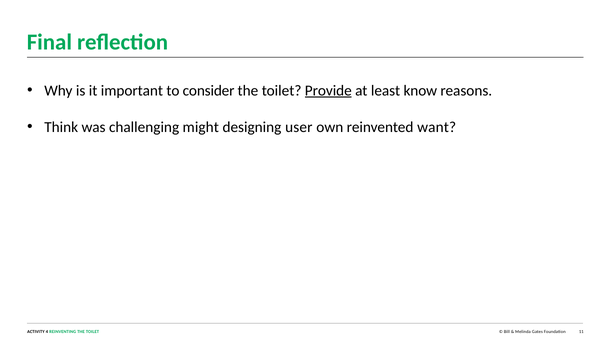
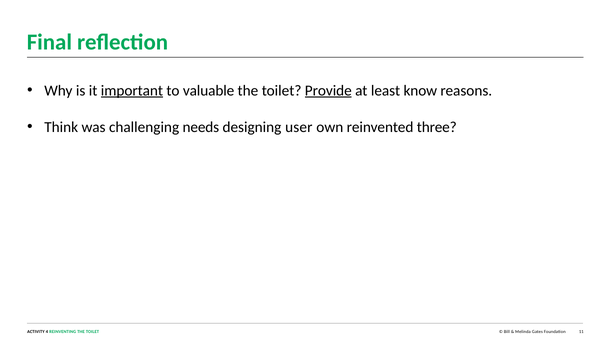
important underline: none -> present (132, 91)
consider: consider -> valuable (209, 91)
might: might -> needs (201, 127)
want: want -> three (437, 127)
